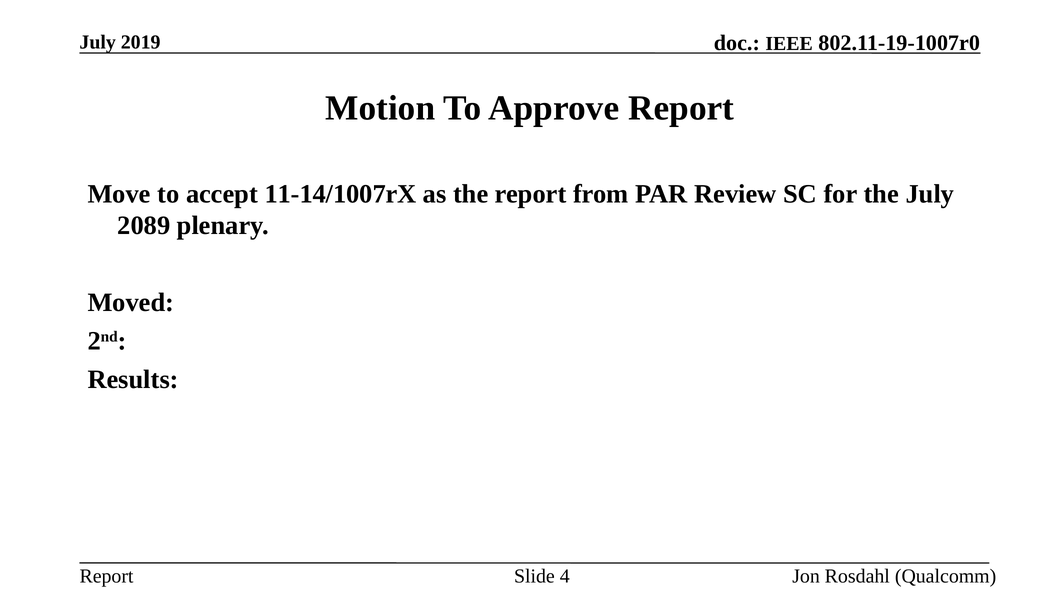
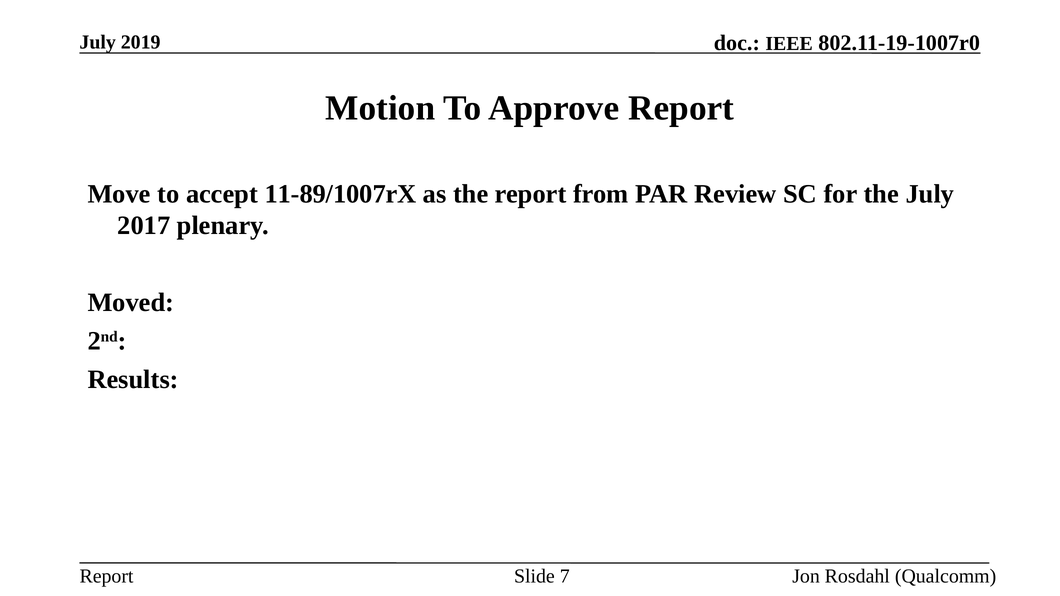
11-14/1007rX: 11-14/1007rX -> 11-89/1007rX (341, 194)
2089: 2089 -> 2017 (144, 226)
4: 4 -> 7 (565, 576)
